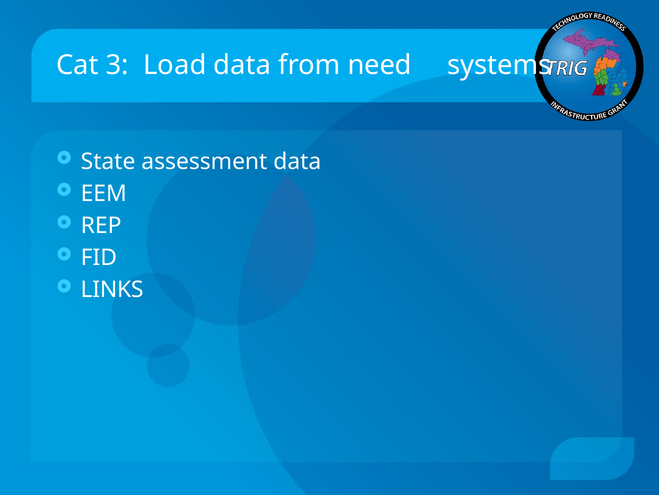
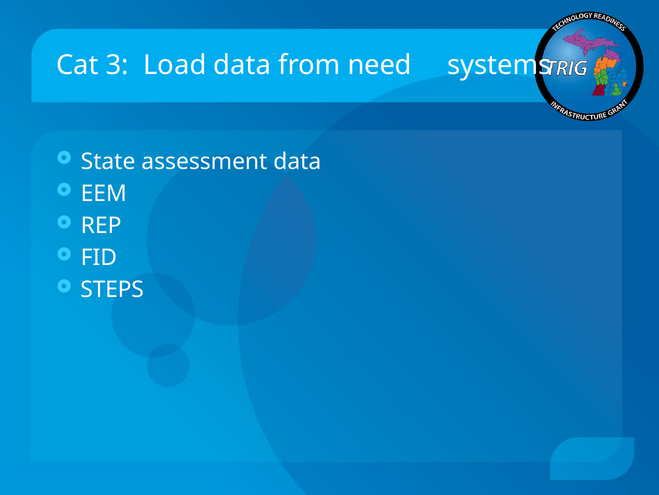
LINKS: LINKS -> STEPS (112, 289)
